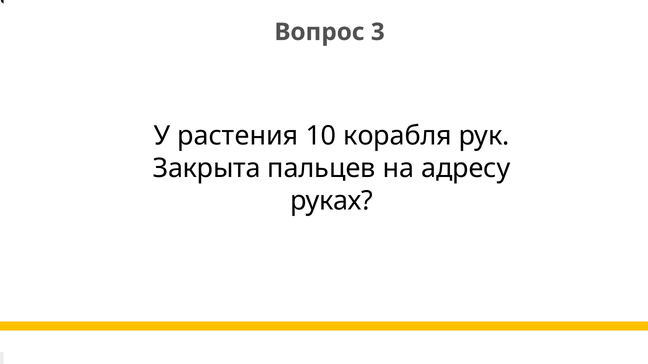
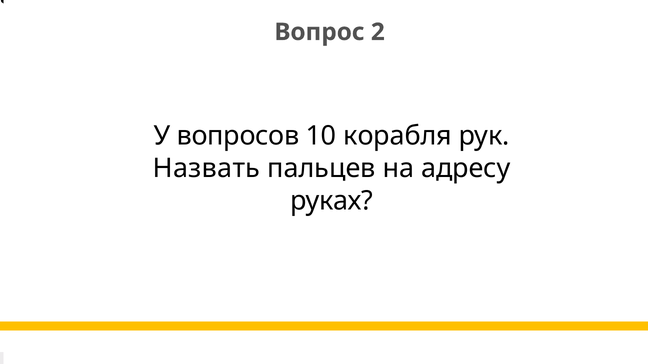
3: 3 -> 2 (378, 32)
растения: растения -> вопросов (238, 136)
Закрыта: Закрыта -> Назвать (206, 169)
